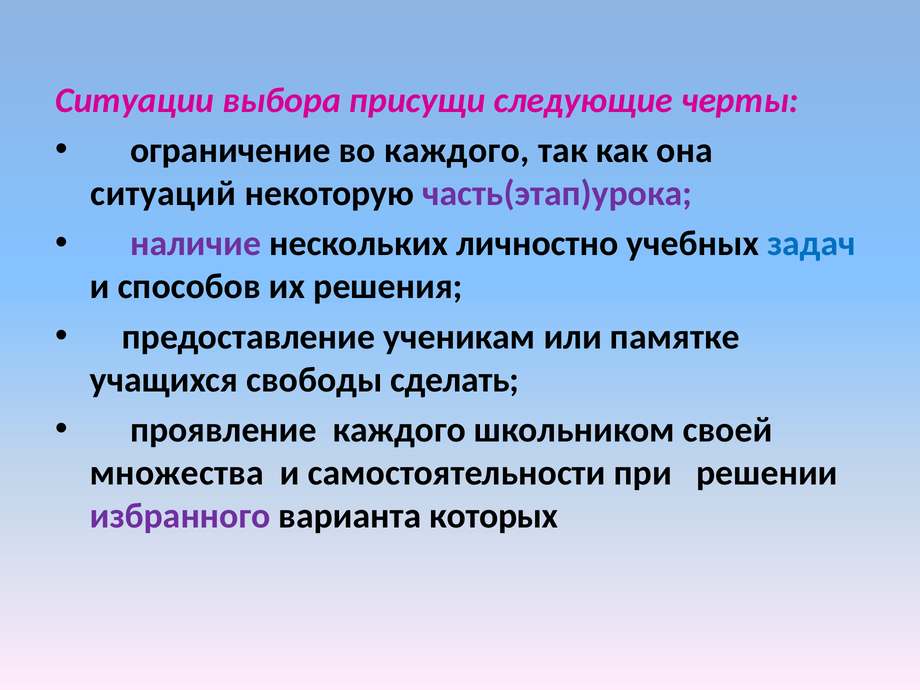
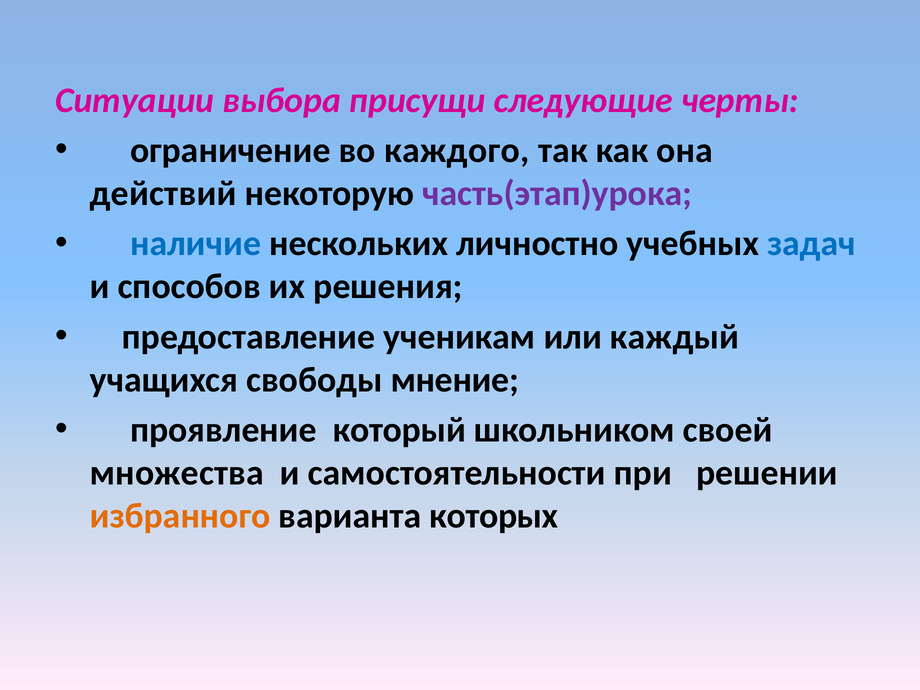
ситуаций: ситуаций -> действий (163, 194)
наличие colour: purple -> blue (196, 244)
памятке: памятке -> каждый (675, 337)
сделать: сделать -> мнение (455, 380)
проявление каждого: каждого -> который (399, 430)
избранного colour: purple -> orange (180, 516)
